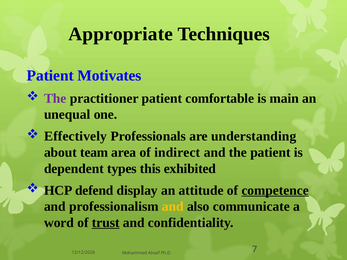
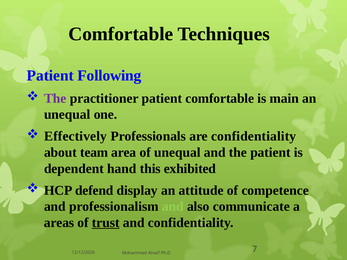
Appropriate: Appropriate -> Comfortable (121, 34)
Motivates: Motivates -> Following (109, 76)
are understanding: understanding -> confidentiality (254, 136)
of indirect: indirect -> unequal (177, 153)
types: types -> hand (122, 169)
competence underline: present -> none (275, 191)
and colour: yellow -> light green (173, 207)
word: word -> areas (59, 223)
